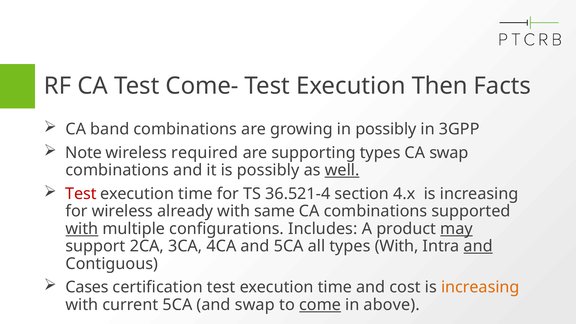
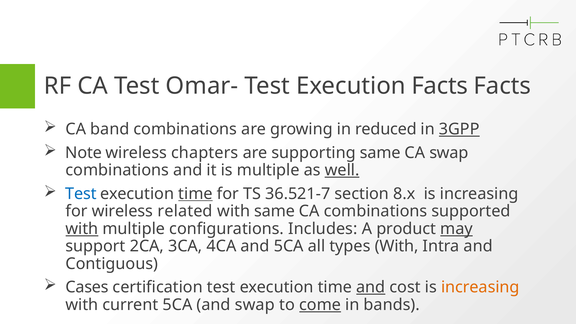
Come-: Come- -> Omar- (202, 86)
Execution Then: Then -> Facts (440, 86)
in possibly: possibly -> reduced (386, 129)
3GPP underline: none -> present (459, 129)
required: required -> chapters (205, 153)
supporting types: types -> same (380, 153)
is possibly: possibly -> multiple (268, 170)
Test colour: red -> blue (81, 194)
time underline: none -> present (195, 194)
36.521-4: 36.521-4 -> 36.521-7 (298, 194)
4.x: 4.x -> 8.x (404, 194)
already: already -> related (185, 211)
and underline: present -> none (478, 246)
and underline: none -> present (371, 287)
above: above -> bands (392, 305)
